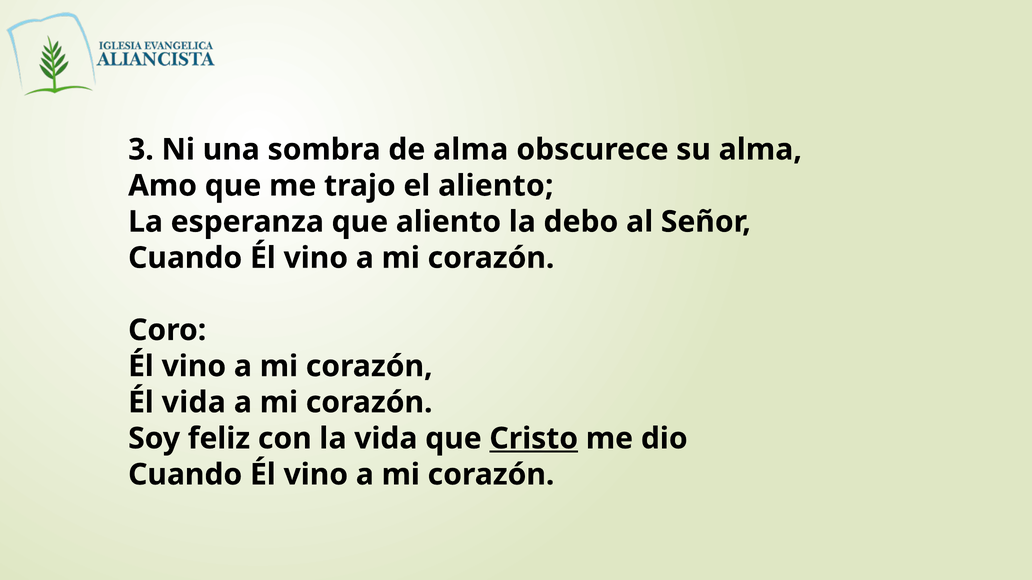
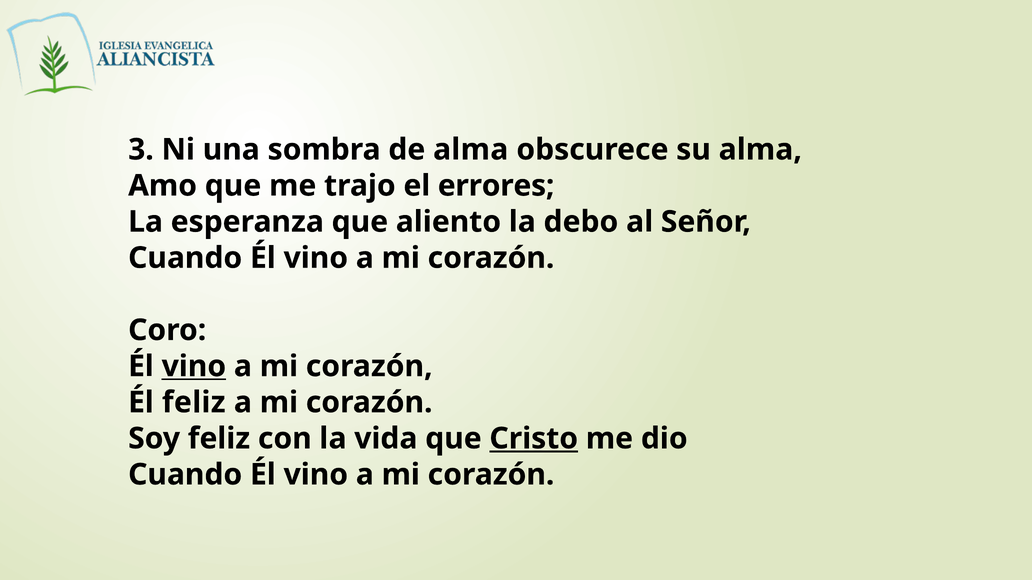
el aliento: aliento -> errores (496, 186)
vino underline: none -> present (194, 367)
Él vida: vida -> feliz (194, 403)
